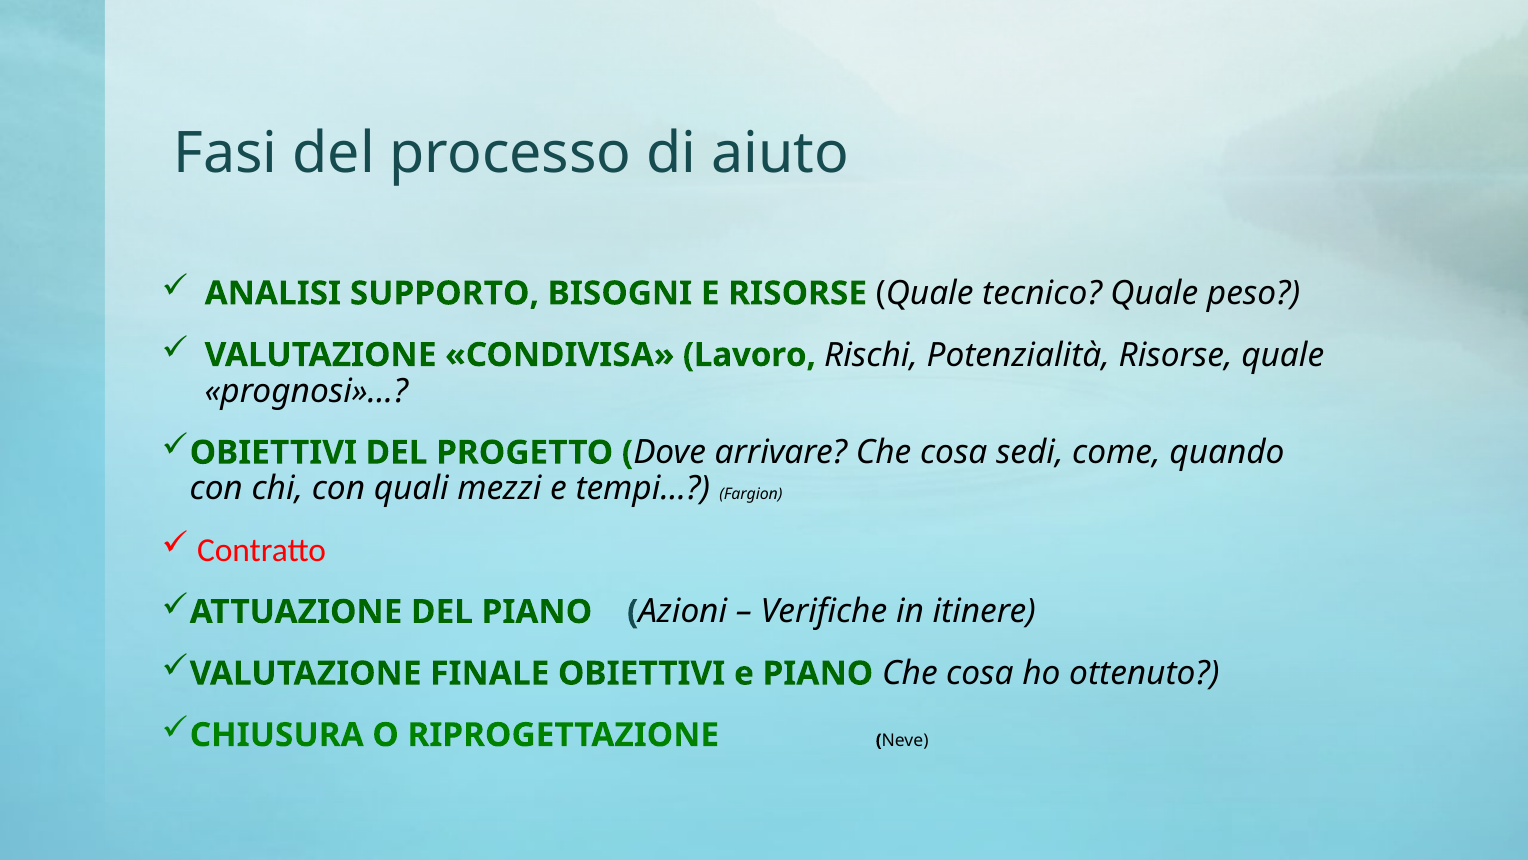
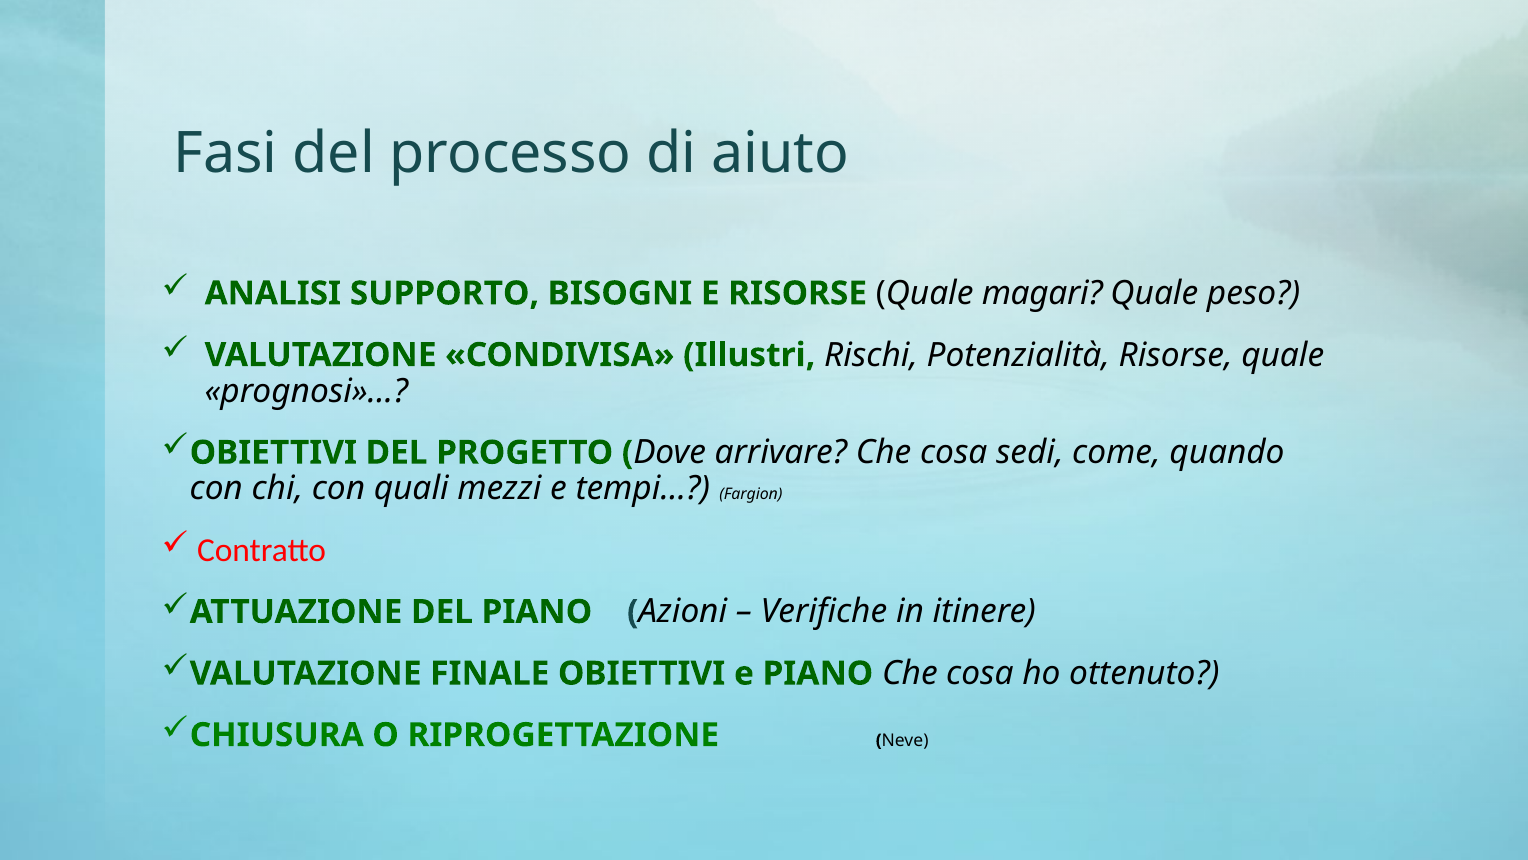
tecnico: tecnico -> magari (1042, 293)
Lavoro: Lavoro -> Illustri (749, 355)
